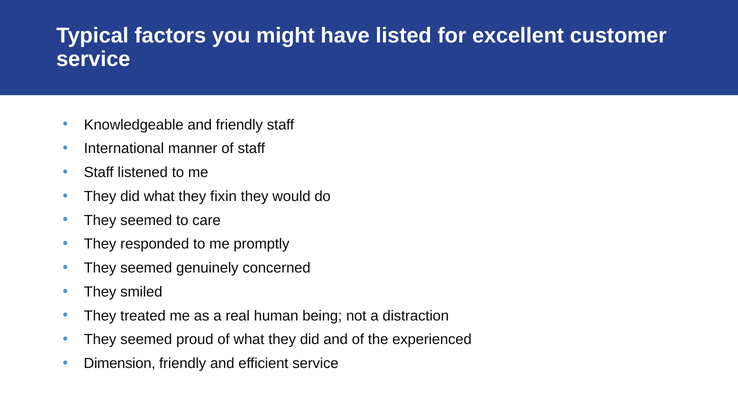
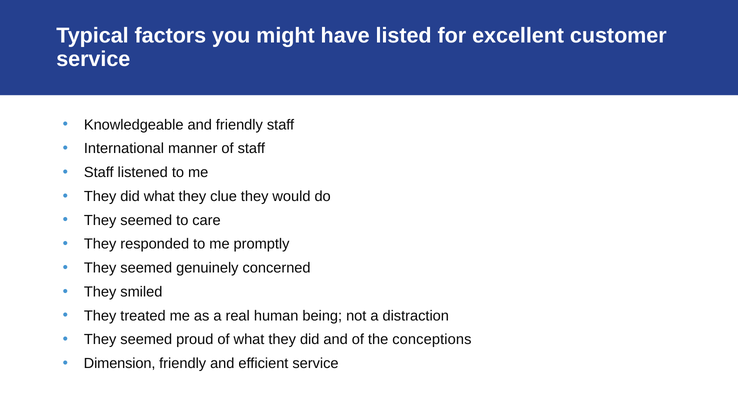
fixin: fixin -> clue (224, 196)
experienced: experienced -> conceptions (432, 340)
